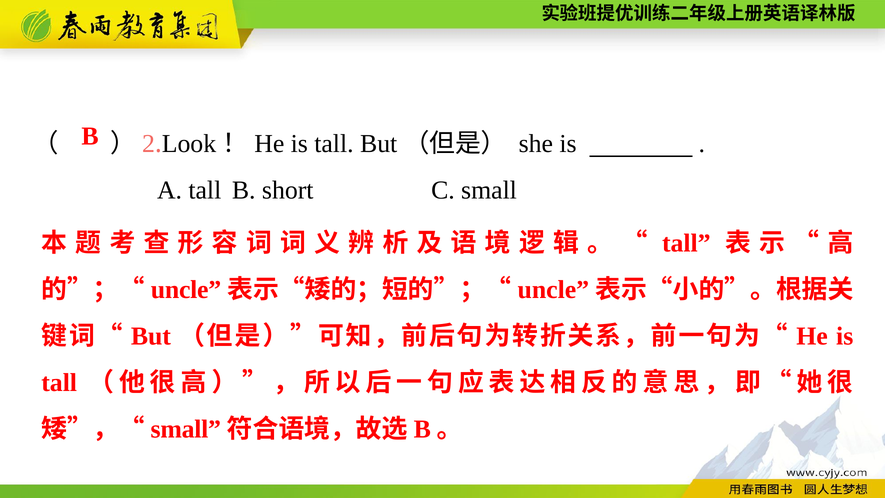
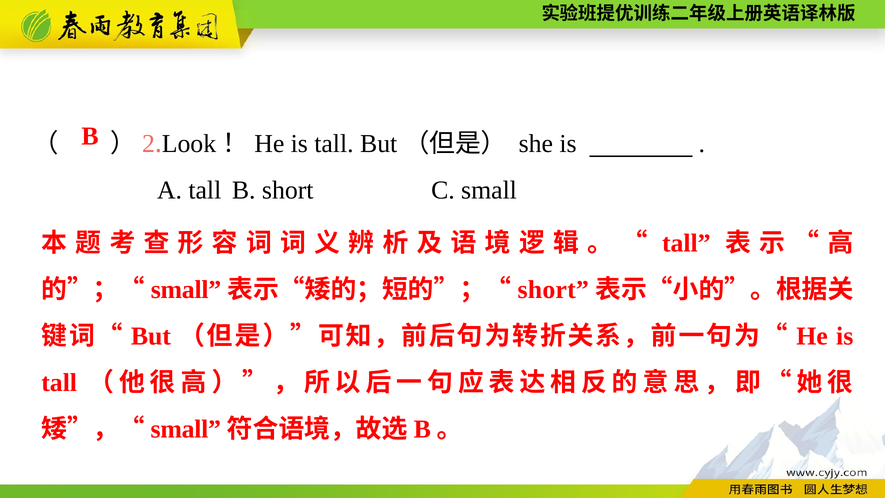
uncle: uncle -> small (186, 290)
uncle: uncle -> short (553, 290)
